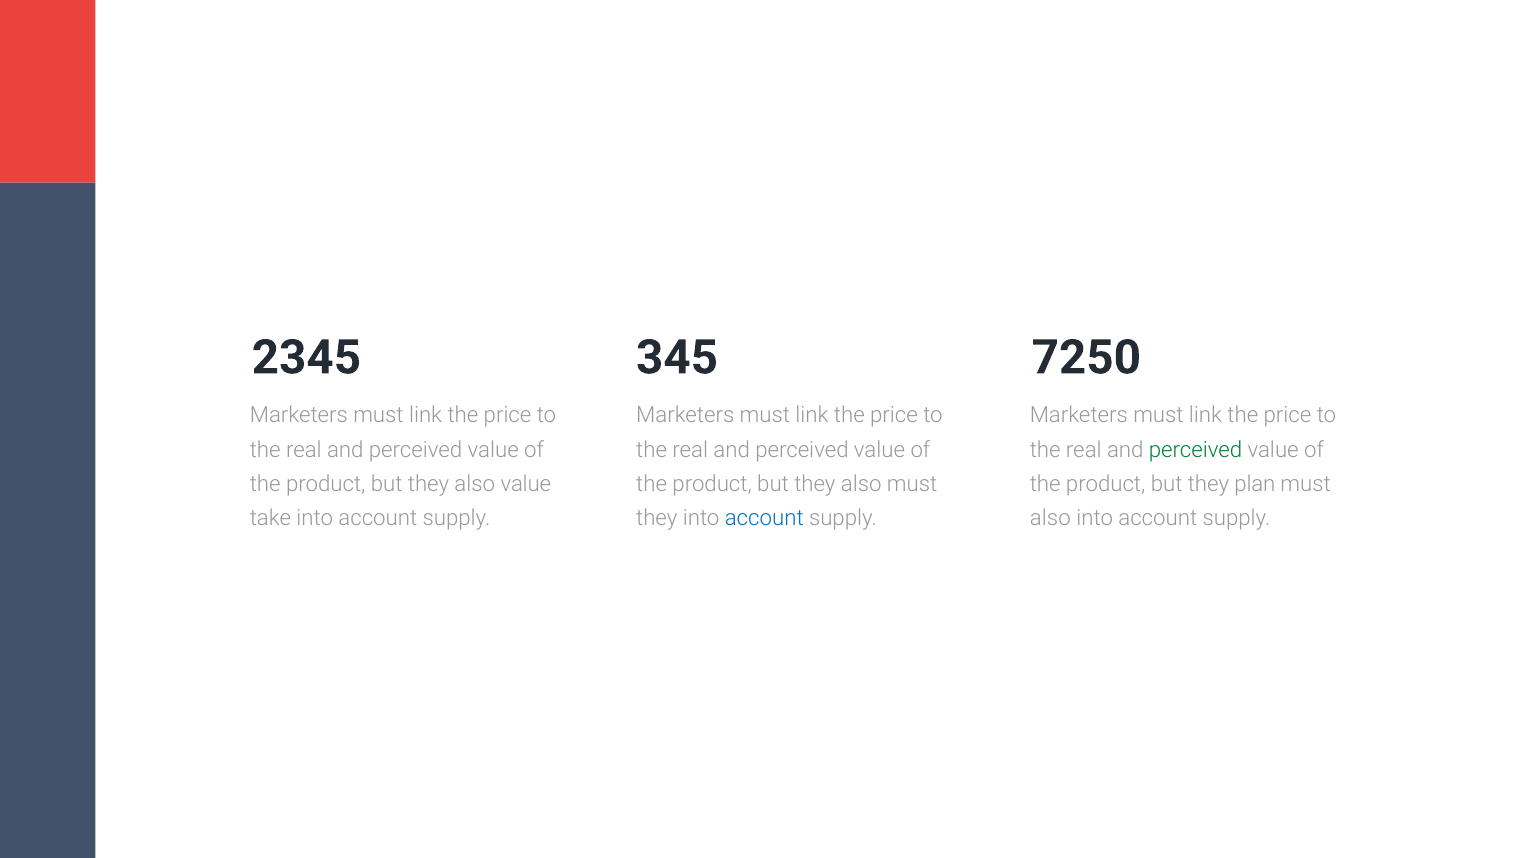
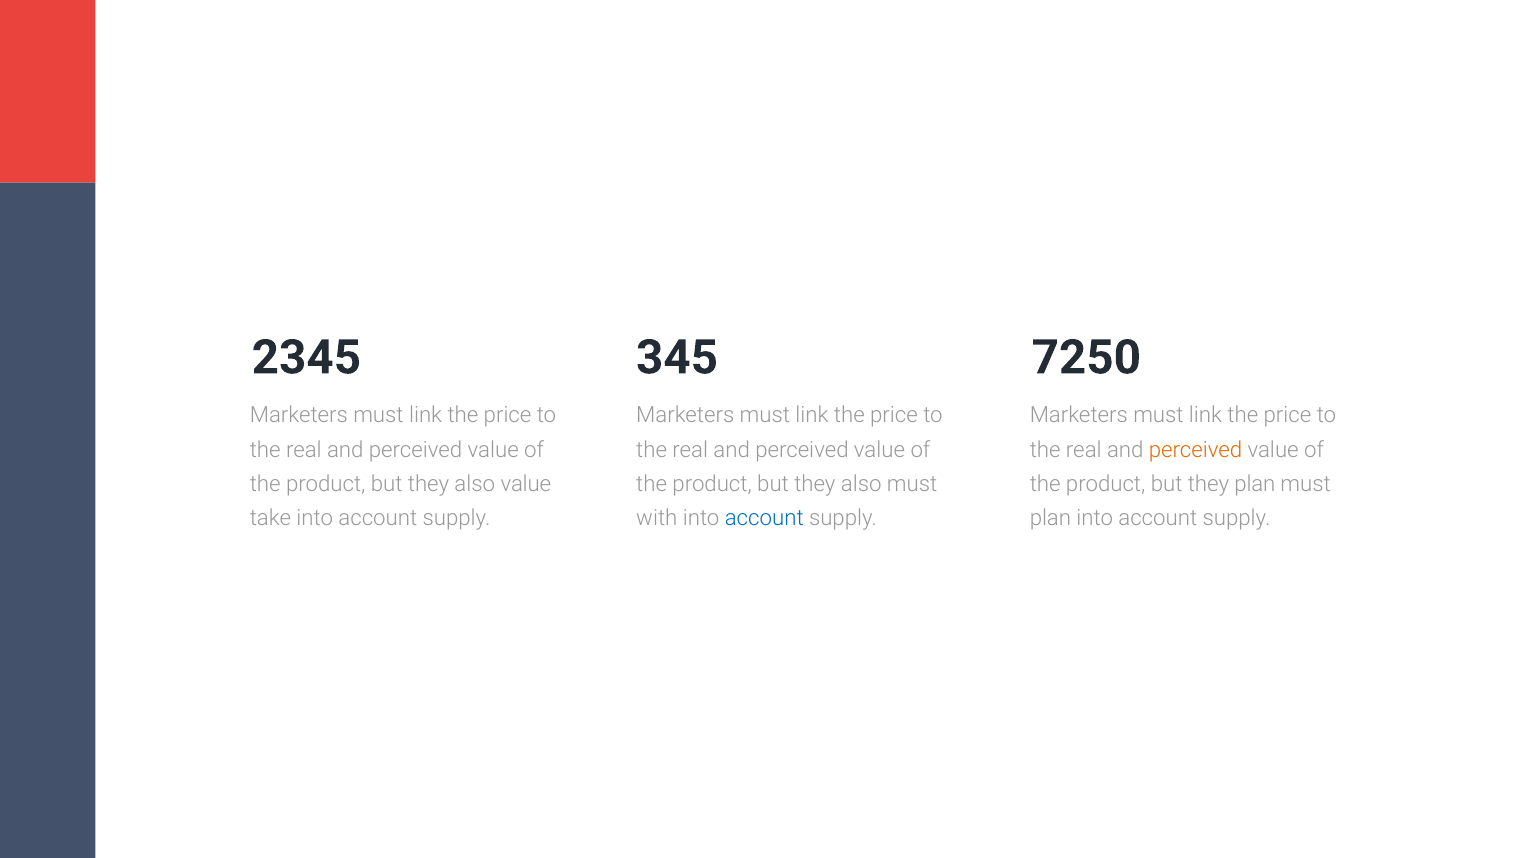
perceived colour: green -> orange (1196, 450)
they: they -> with (657, 518)
also: also -> plan (1050, 518)
